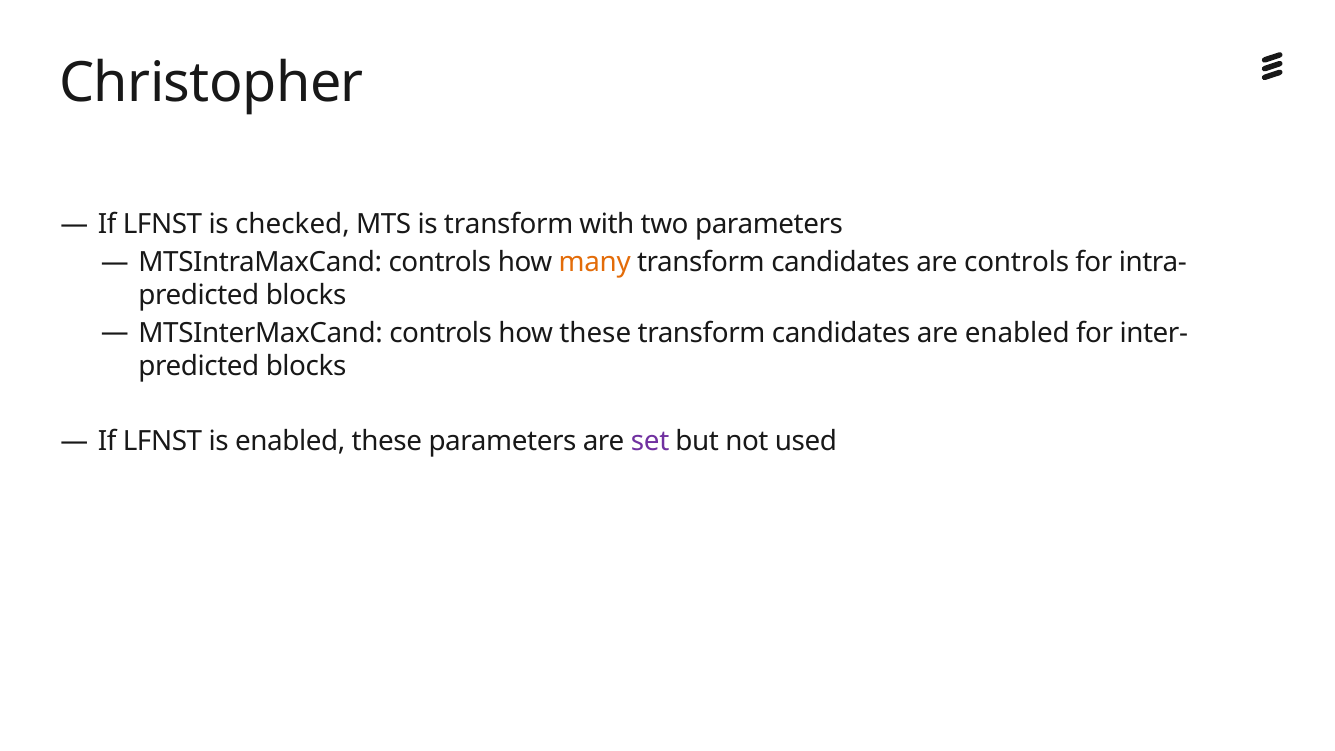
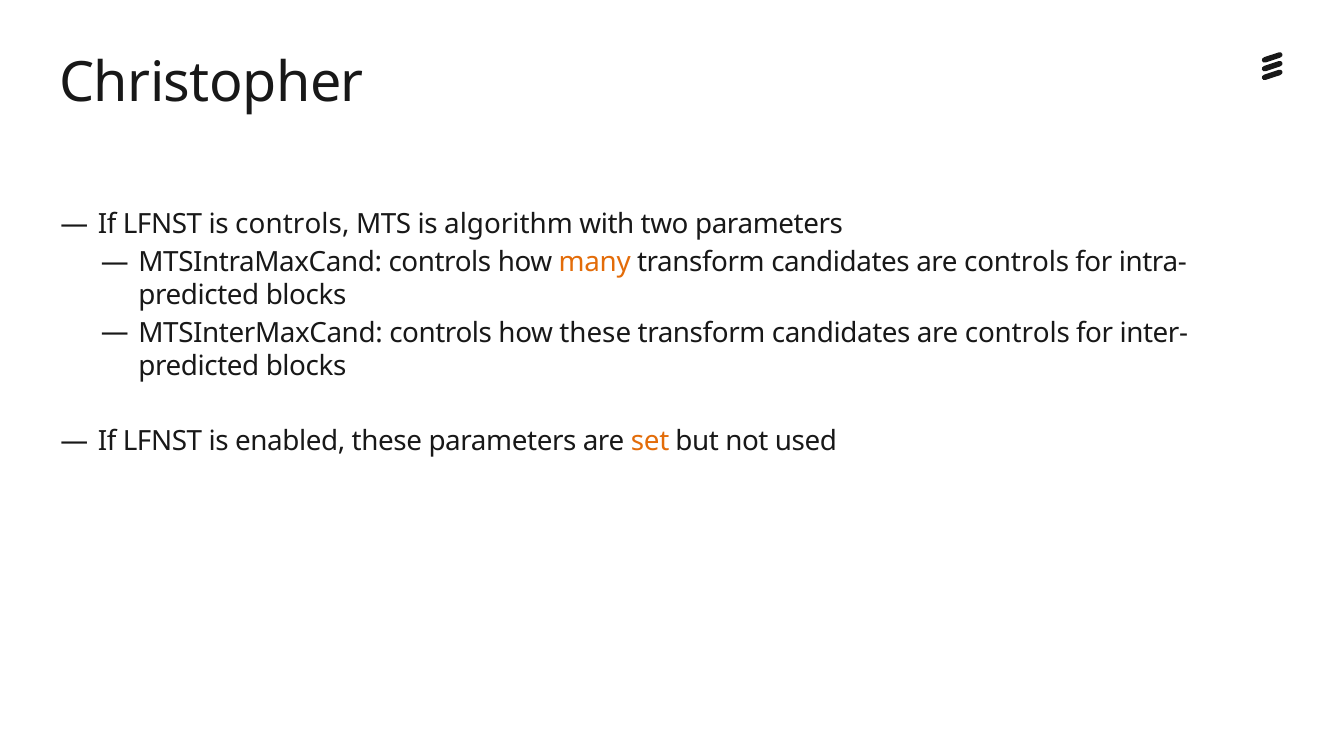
is checked: checked -> controls (292, 225)
is transform: transform -> algorithm (509, 225)
enabled: enabled -> controls (1017, 333)
set colour: purple -> orange (650, 442)
